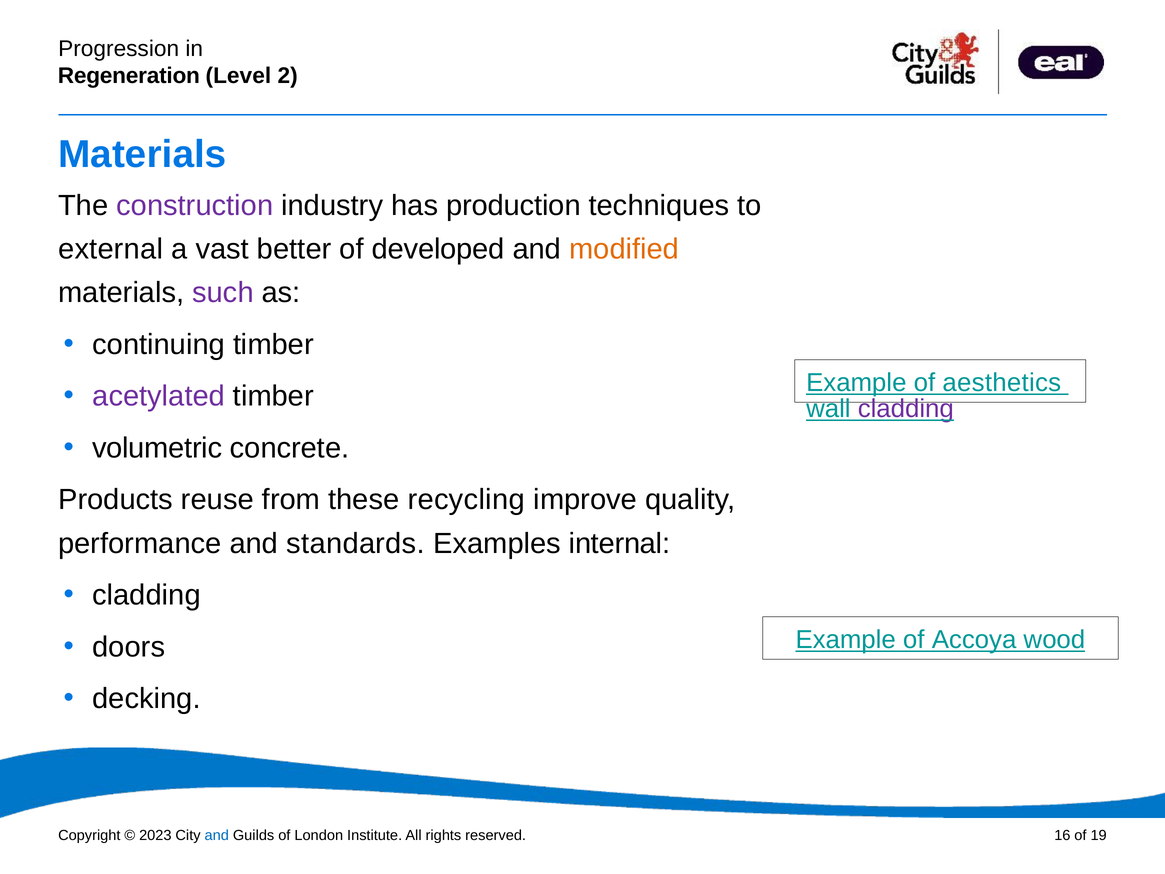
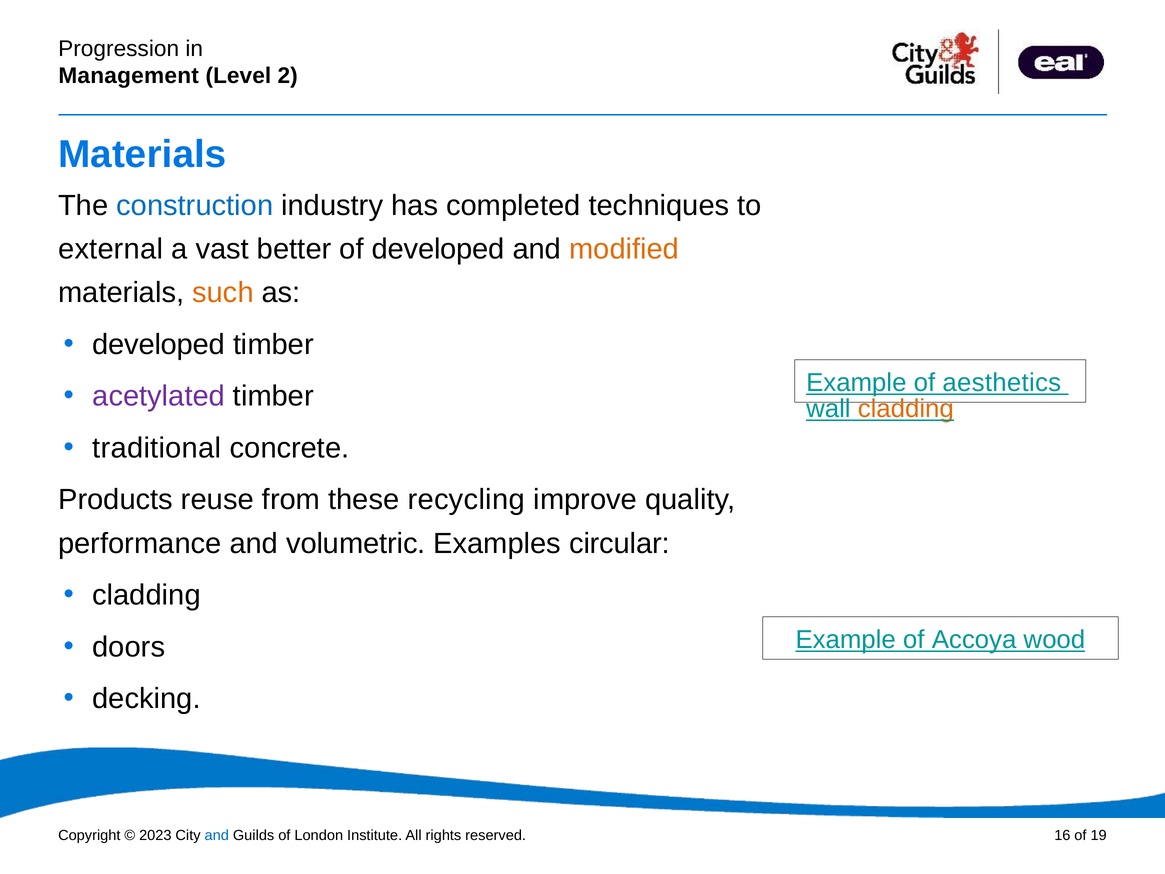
Regeneration: Regeneration -> Management (129, 76)
construction colour: purple -> blue (195, 205)
production: production -> completed (513, 205)
such colour: purple -> orange (223, 293)
continuing: continuing -> developed (159, 344)
cladding colour: purple -> orange (906, 409)
volumetric: volumetric -> traditional (157, 448)
standards: standards -> volumetric (356, 543)
internal: internal -> circular (619, 543)
